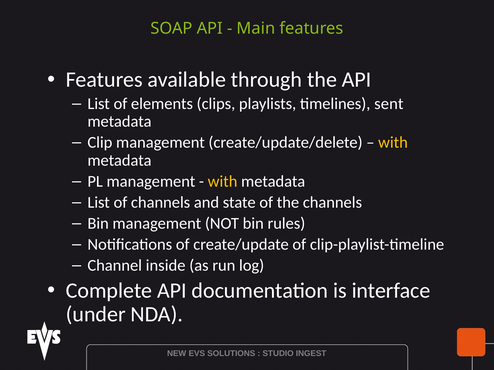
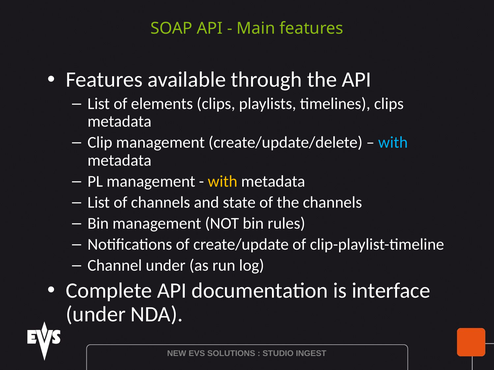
timelines sent: sent -> clips (389, 104)
with colour: yellow -> light blue (393, 143)
Channel inside: inside -> under (166, 266)
